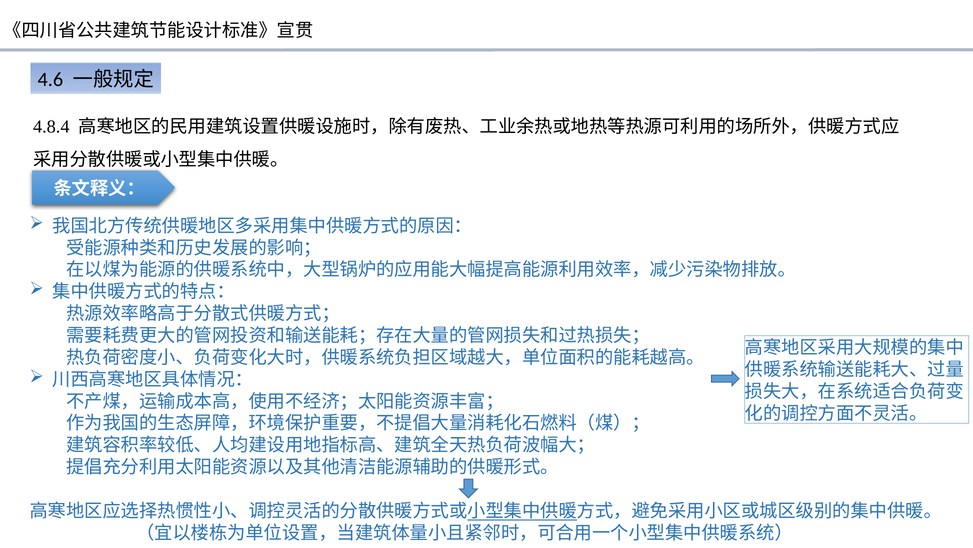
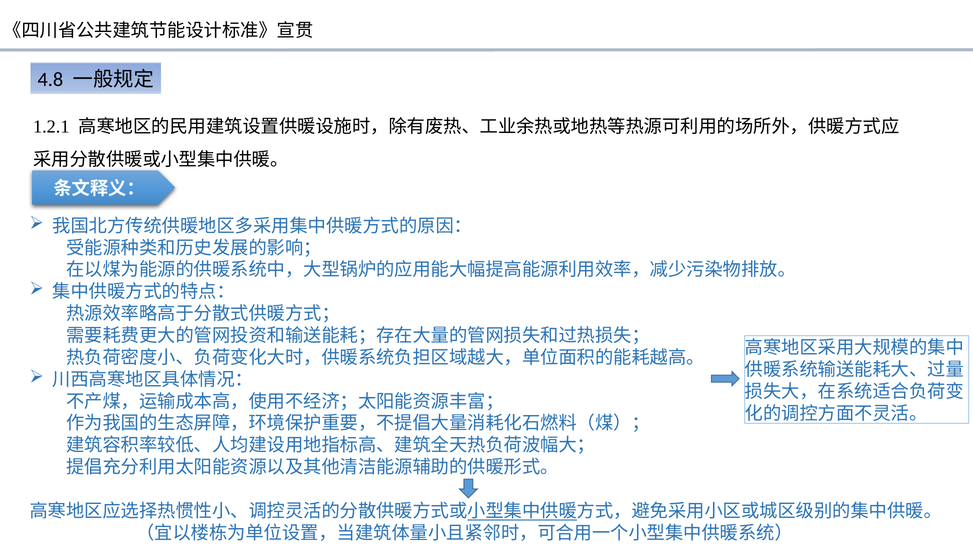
4.6: 4.6 -> 4.8 (50, 79)
4.8.4: 4.8.4 -> 1.2.1 (51, 127)
